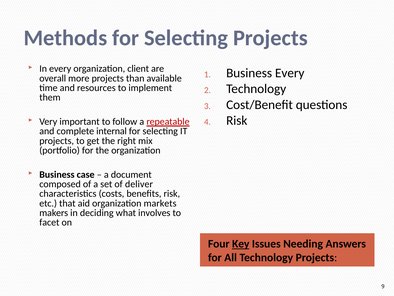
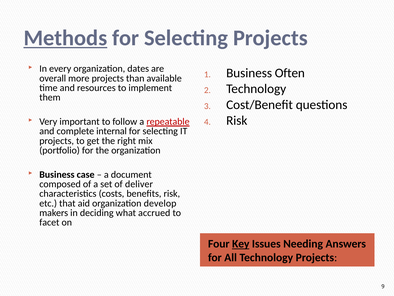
Methods underline: none -> present (65, 38)
client: client -> dates (138, 69)
Business Every: Every -> Often (290, 73)
markets: markets -> develop (160, 203)
involves: involves -> accrued (154, 213)
